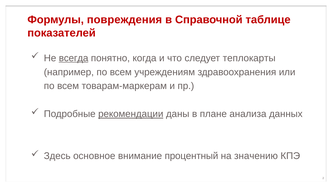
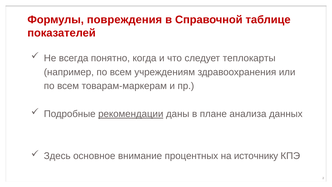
всегда underline: present -> none (74, 58)
процентный: процентный -> процентных (191, 156)
значению: значению -> источнику (256, 156)
